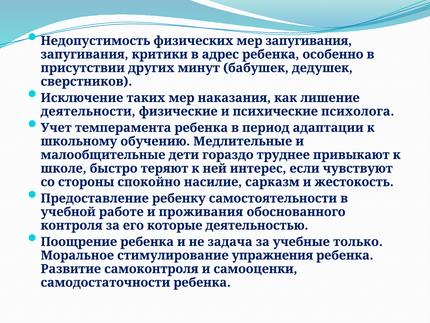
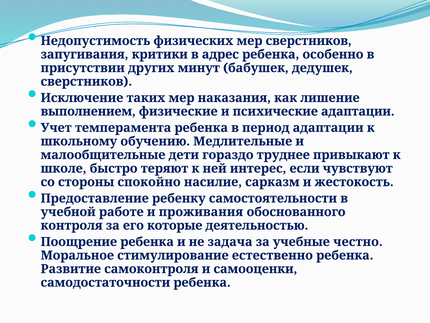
мер запугивания: запугивания -> сверстников (309, 41)
деятельности: деятельности -> выполнением (88, 111)
психические психолога: психолога -> адаптации (358, 111)
только: только -> честно (358, 241)
упражнения: упражнения -> естественно (272, 255)
